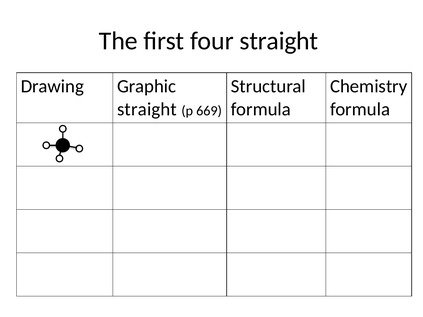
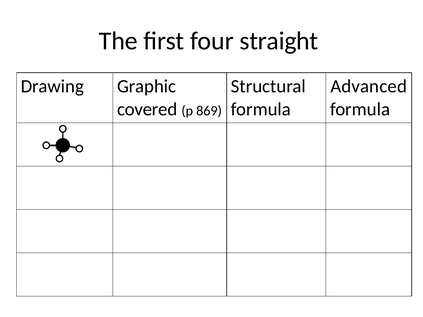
Chemistry: Chemistry -> Advanced (369, 87)
straight: straight -> covered (147, 110)
669: 669 -> 869 (209, 111)
